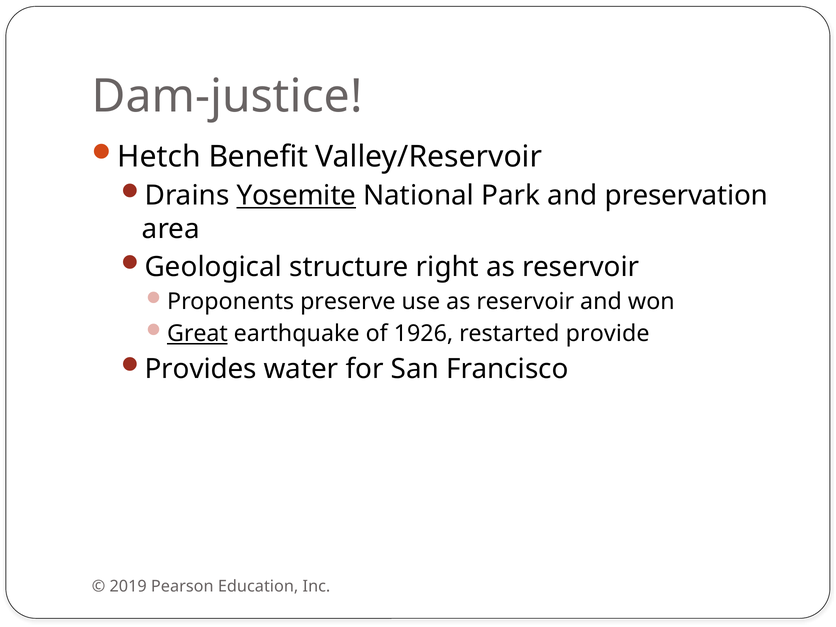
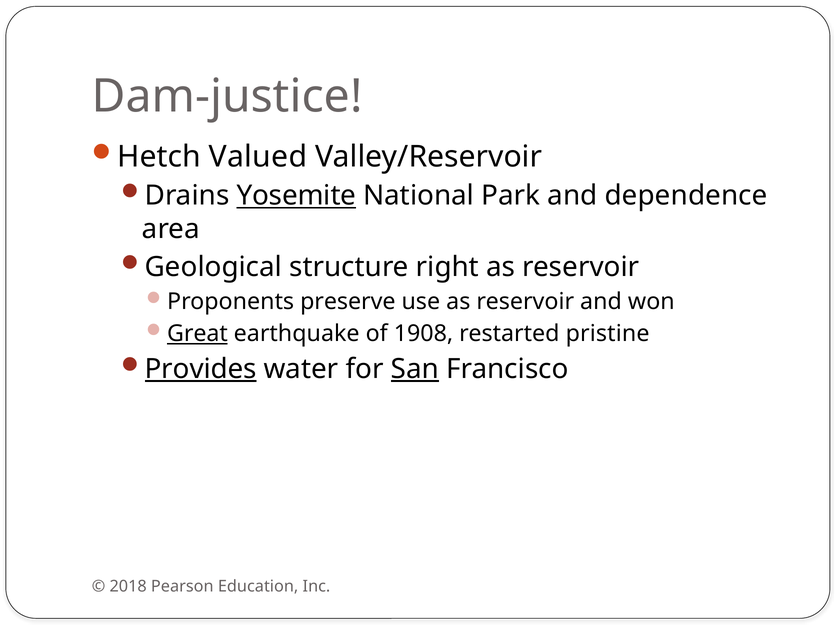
Benefit: Benefit -> Valued (258, 157)
preservation: preservation -> dependence (686, 196)
1926: 1926 -> 1908 (423, 334)
provide: provide -> pristine (608, 334)
Provides underline: none -> present (201, 369)
San underline: none -> present (415, 369)
2019: 2019 -> 2018 (128, 586)
